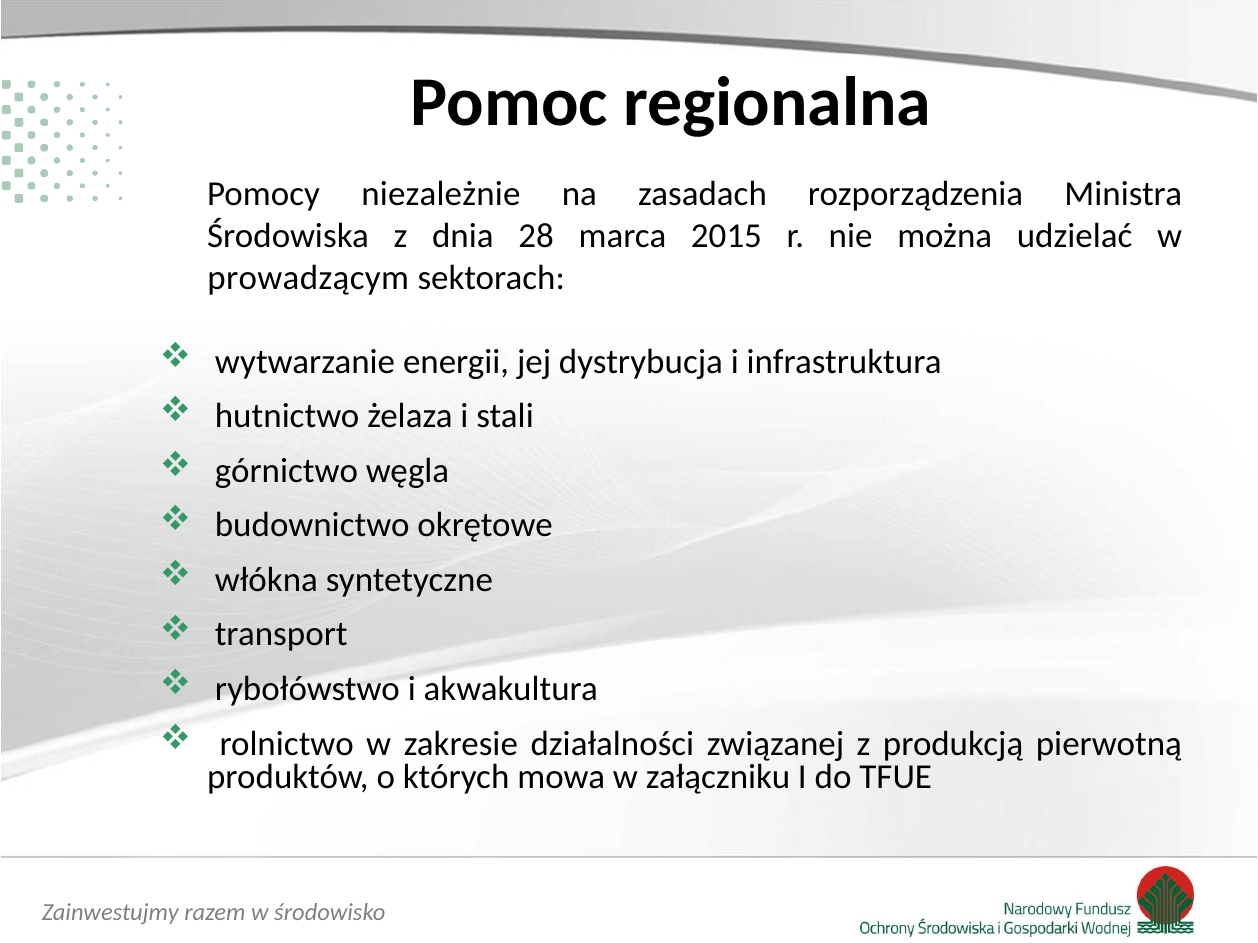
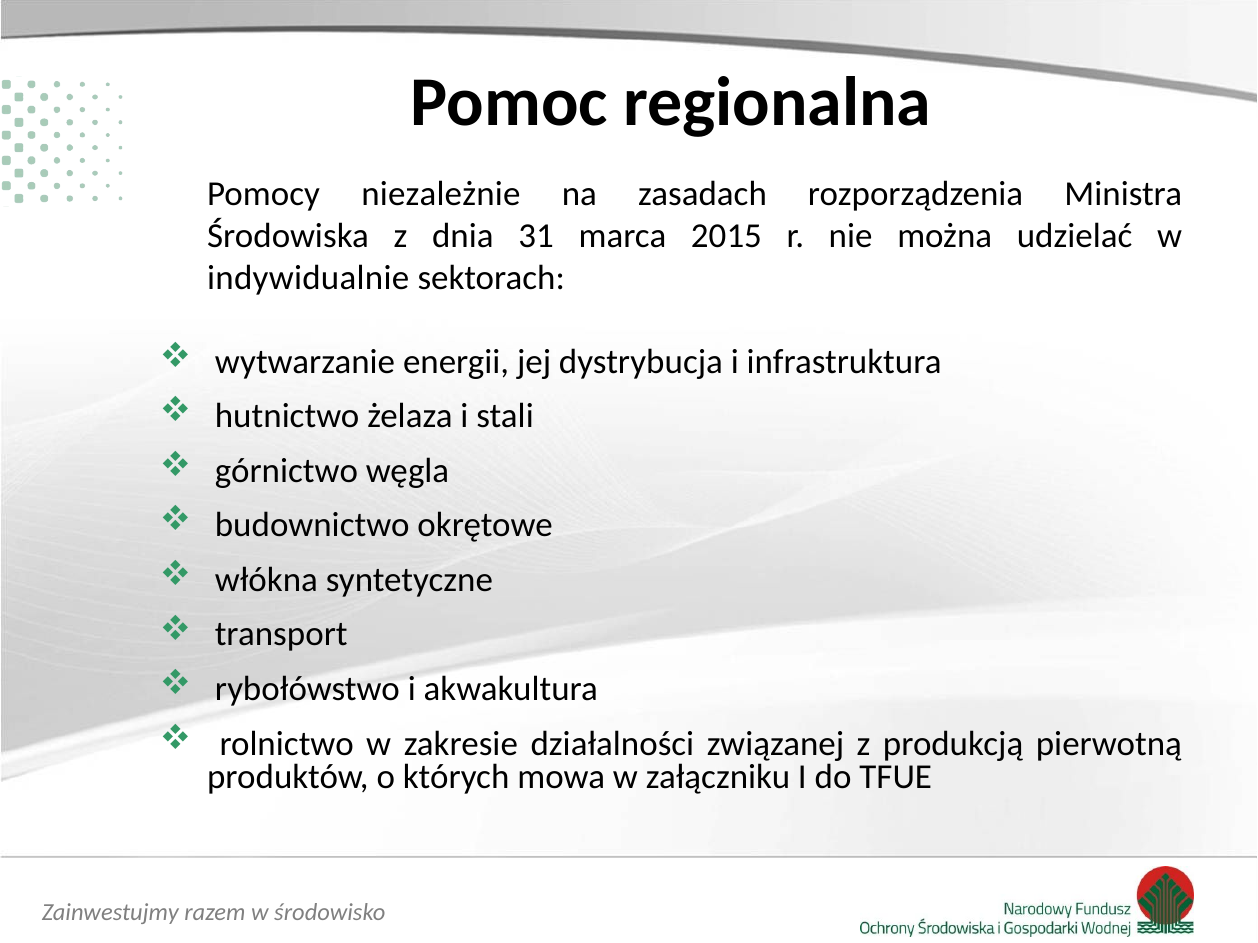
28: 28 -> 31 (536, 236)
prowadzącym: prowadzącym -> indywidualnie (308, 278)
